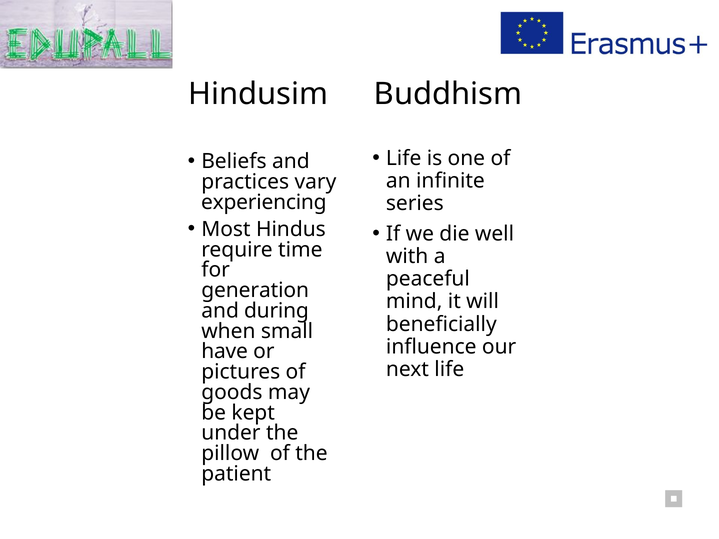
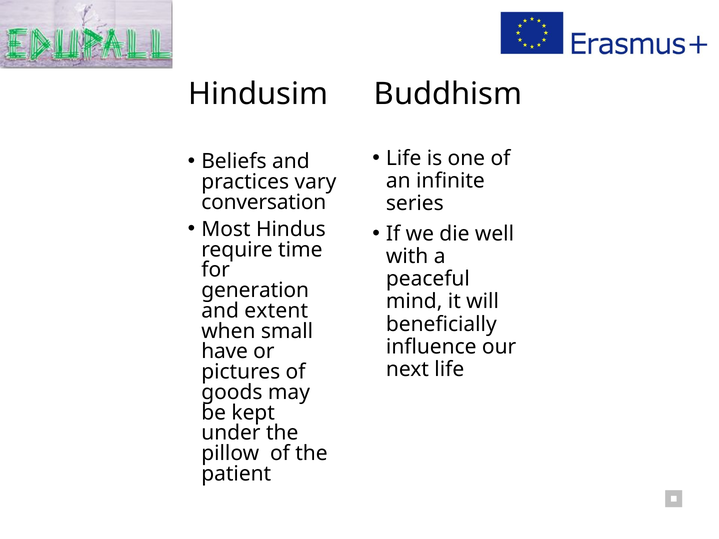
experiencing: experiencing -> conversation (264, 202)
during: during -> extent (276, 311)
